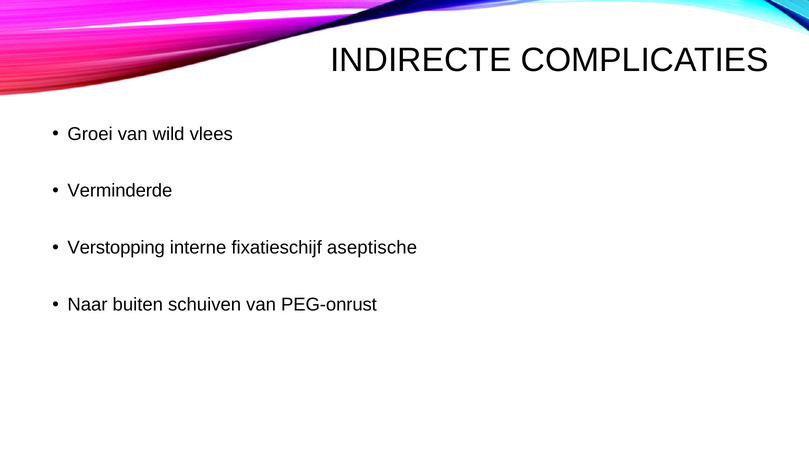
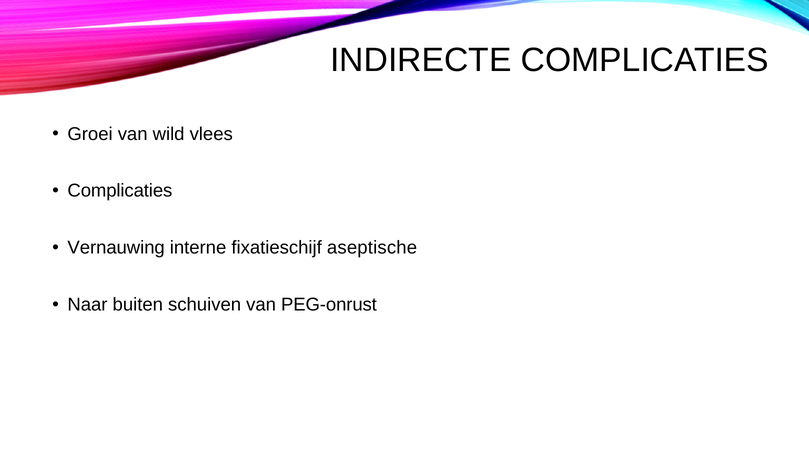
Verminderde: Verminderde -> Complicaties (120, 191)
Verstopping: Verstopping -> Vernauwing (116, 248)
